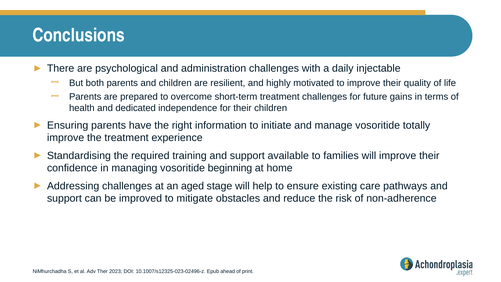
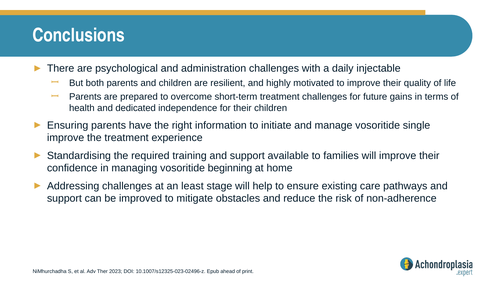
totally: totally -> single (417, 125)
aged: aged -> least (192, 186)
